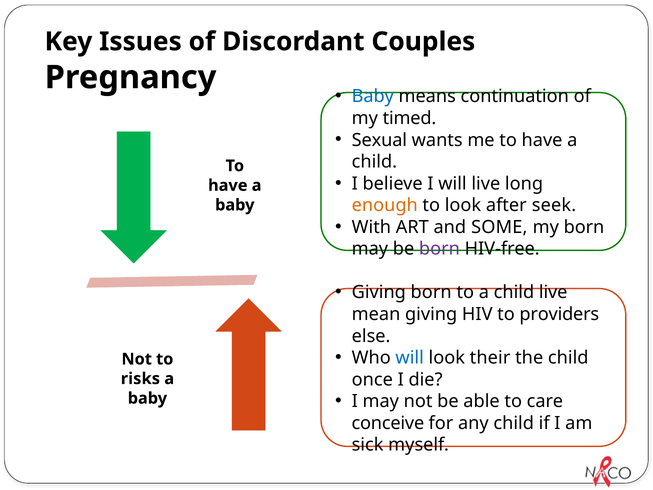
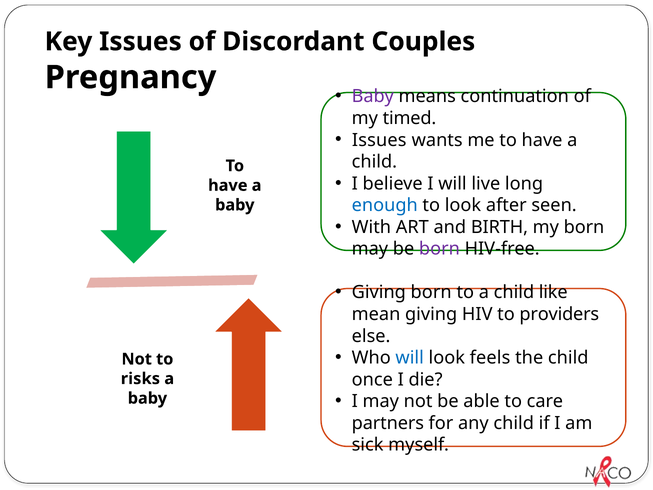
Baby colour: blue -> purple (373, 96)
Sexual: Sexual -> Issues (379, 140)
enough colour: orange -> blue (385, 205)
seek: seek -> seen (554, 205)
SOME: SOME -> BIRTH (499, 227)
child live: live -> like (553, 292)
their: their -> feels (490, 358)
conceive: conceive -> partners (388, 423)
